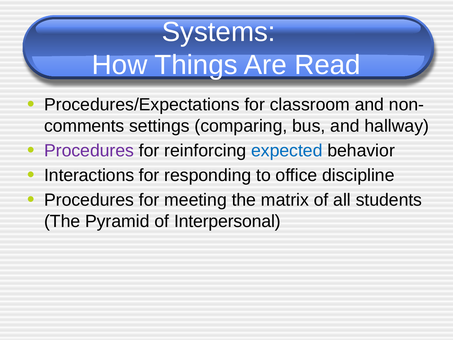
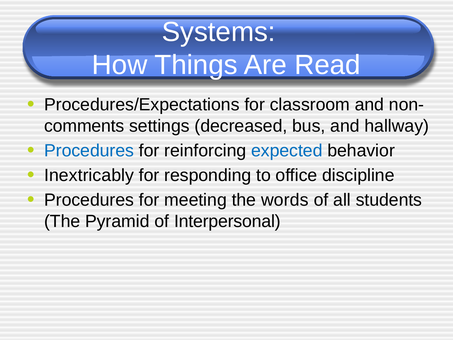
comparing: comparing -> decreased (241, 126)
Procedures colour: purple -> blue (89, 151)
Interactions: Interactions -> Inextricably (89, 175)
matrix: matrix -> words (285, 200)
